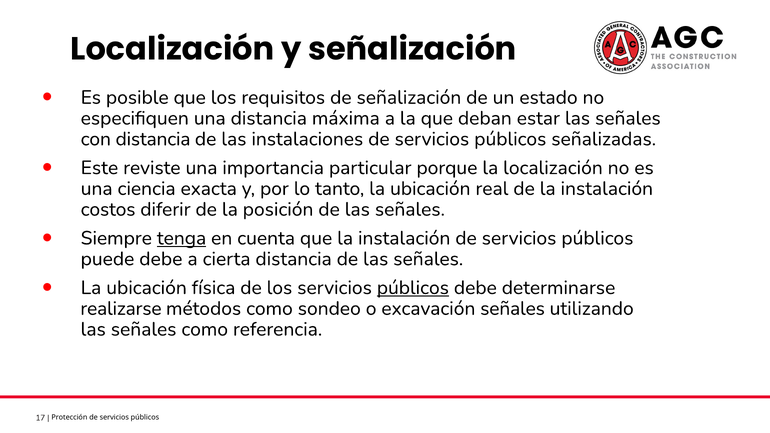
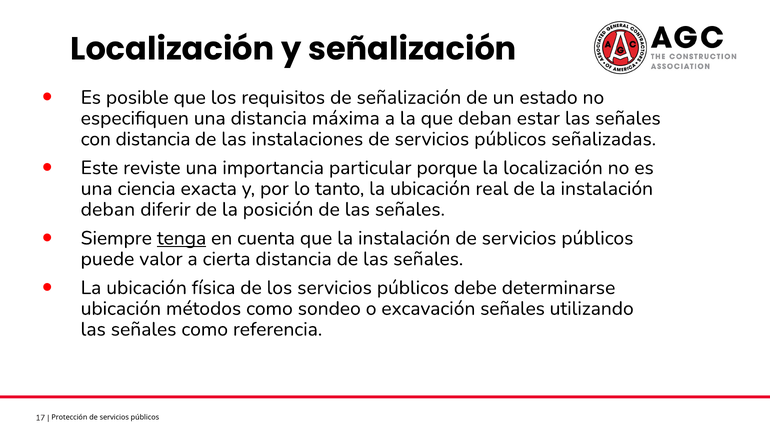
costos: costos -> deban (108, 209)
puede debe: debe -> valor (161, 259)
públicos underline: present -> none (413, 288)
realizarse: realizarse -> ubicación (121, 309)
